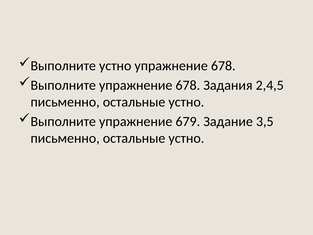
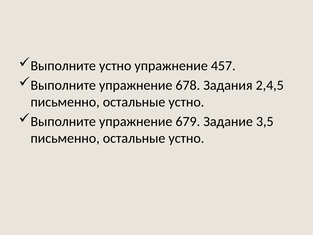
устно упражнение 678: 678 -> 457 (223, 66)
